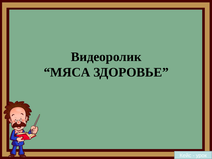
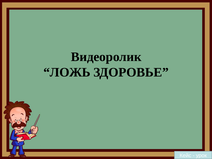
МЯСА: МЯСА -> ЛОЖЬ (67, 72)
